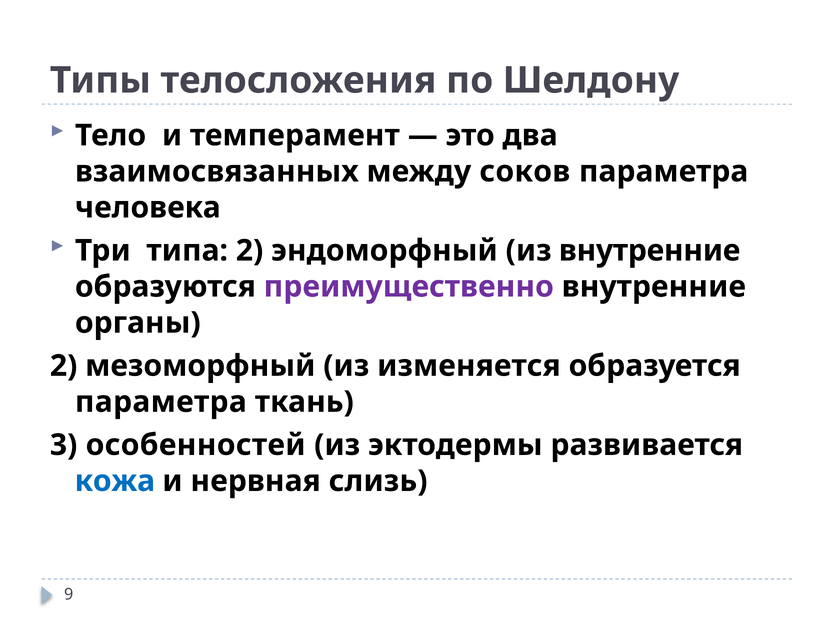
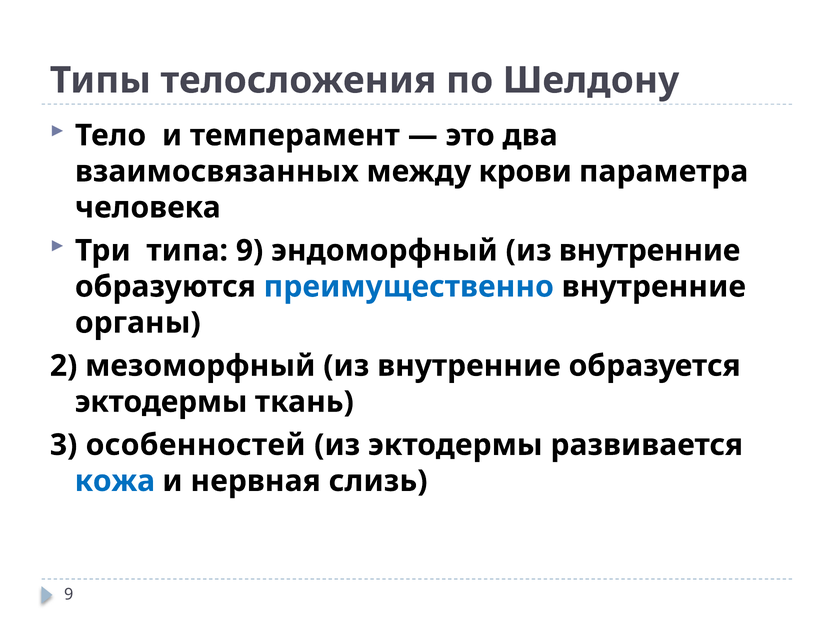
соков: соков -> крови (525, 172)
типа 2: 2 -> 9 (250, 251)
преимущественно colour: purple -> blue (409, 287)
мезоморфный из изменяется: изменяется -> внутренние (469, 366)
параметра: параметра -> эктодермы (161, 402)
